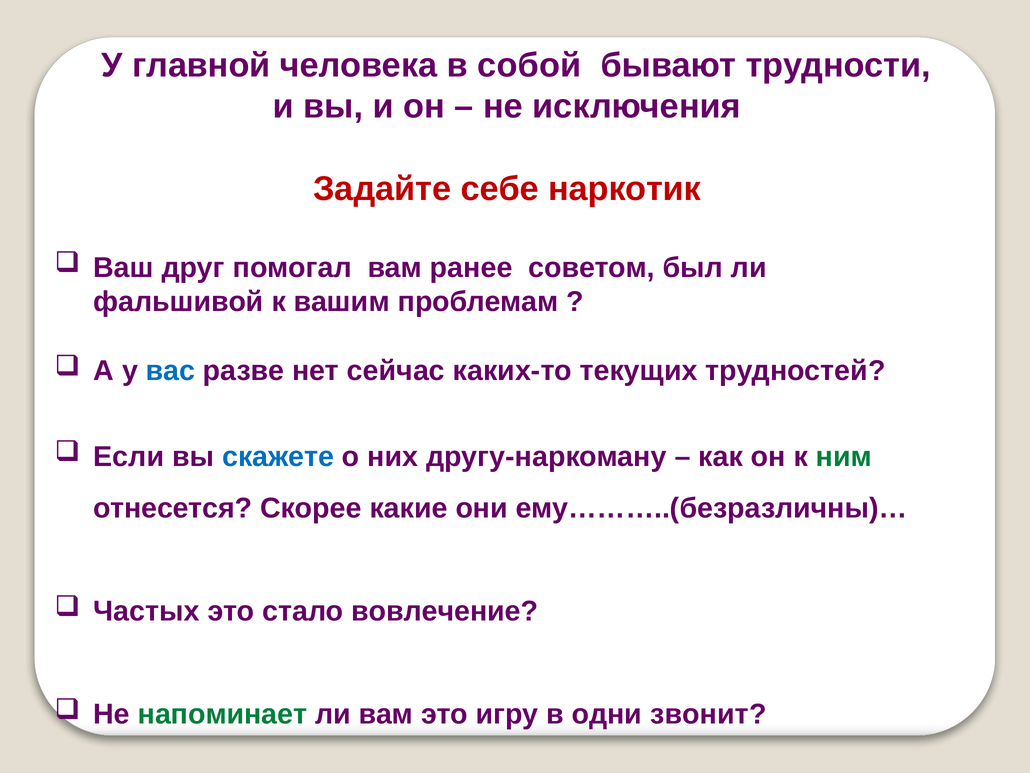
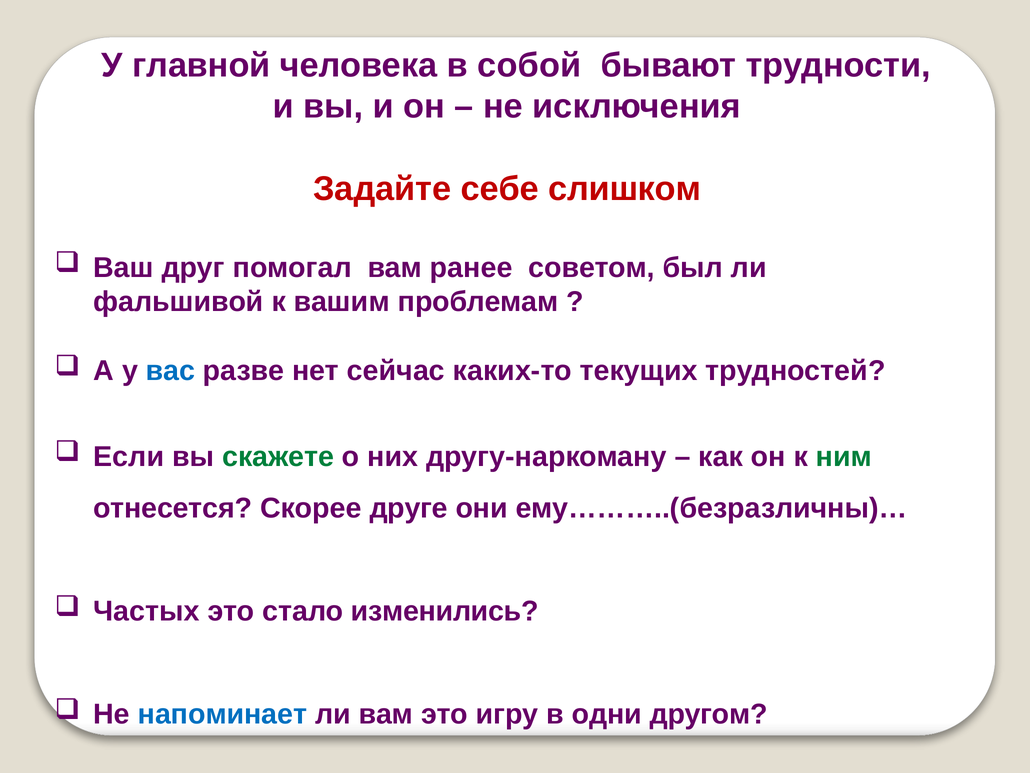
наркотик: наркотик -> слишком (625, 189)
скажете colour: blue -> green (278, 456)
какие: какие -> друге (409, 508)
вовлечение: вовлечение -> изменились (445, 611)
напоминает colour: green -> blue (222, 714)
звонит: звонит -> другом (709, 714)
